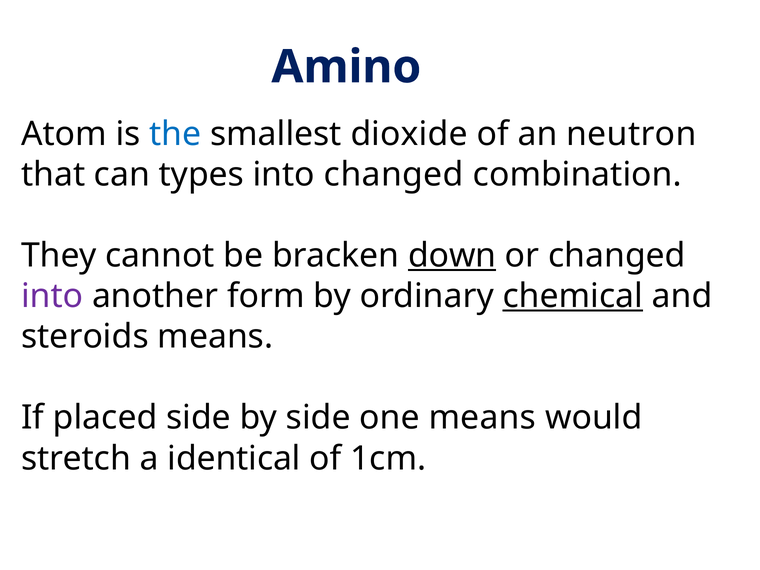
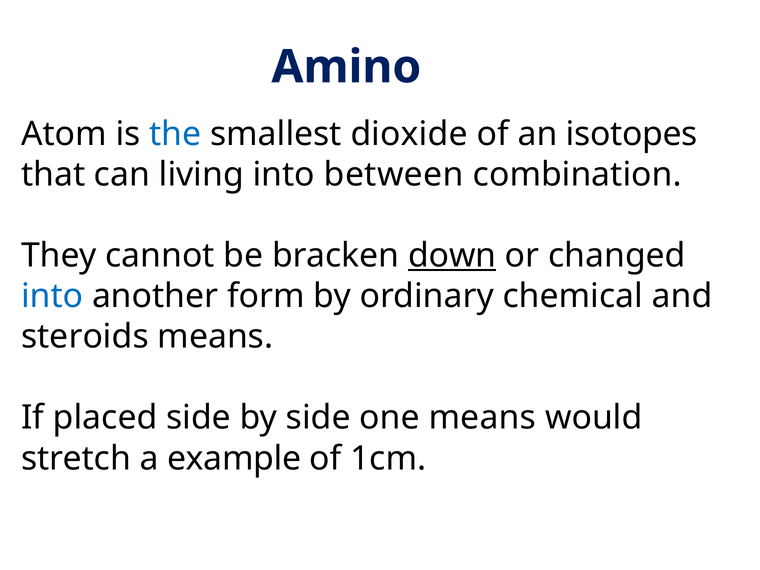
neutron: neutron -> isotopes (632, 134)
types: types -> living (201, 175)
into changed: changed -> between (394, 175)
into colour: purple -> blue (52, 296)
chemical underline: present -> none (573, 296)
identical: identical -> example (234, 458)
